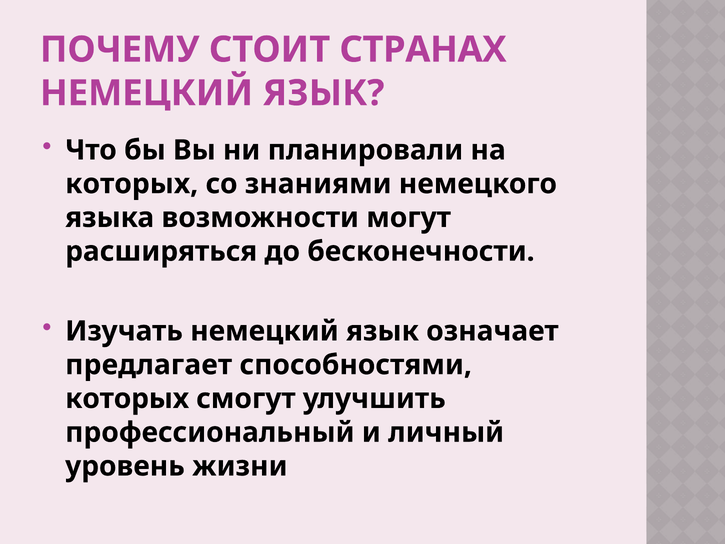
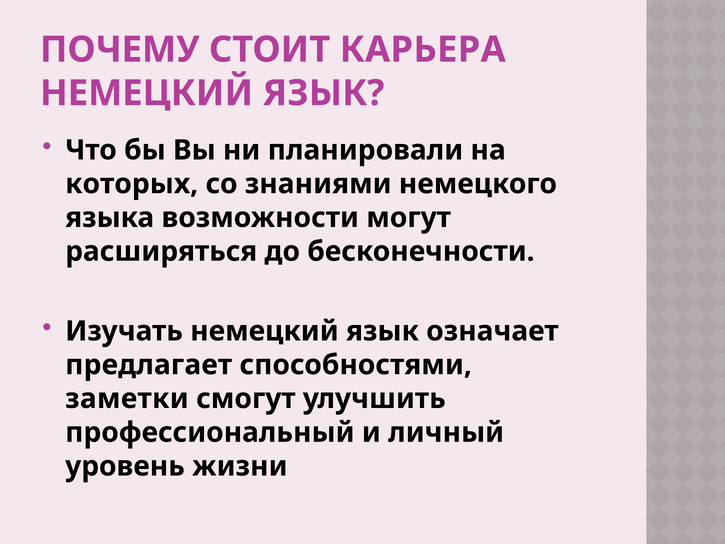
СТРАНАХ: СТРАНАХ -> КАРЬЕРА (423, 50)
которых: которых -> заметки (127, 398)
